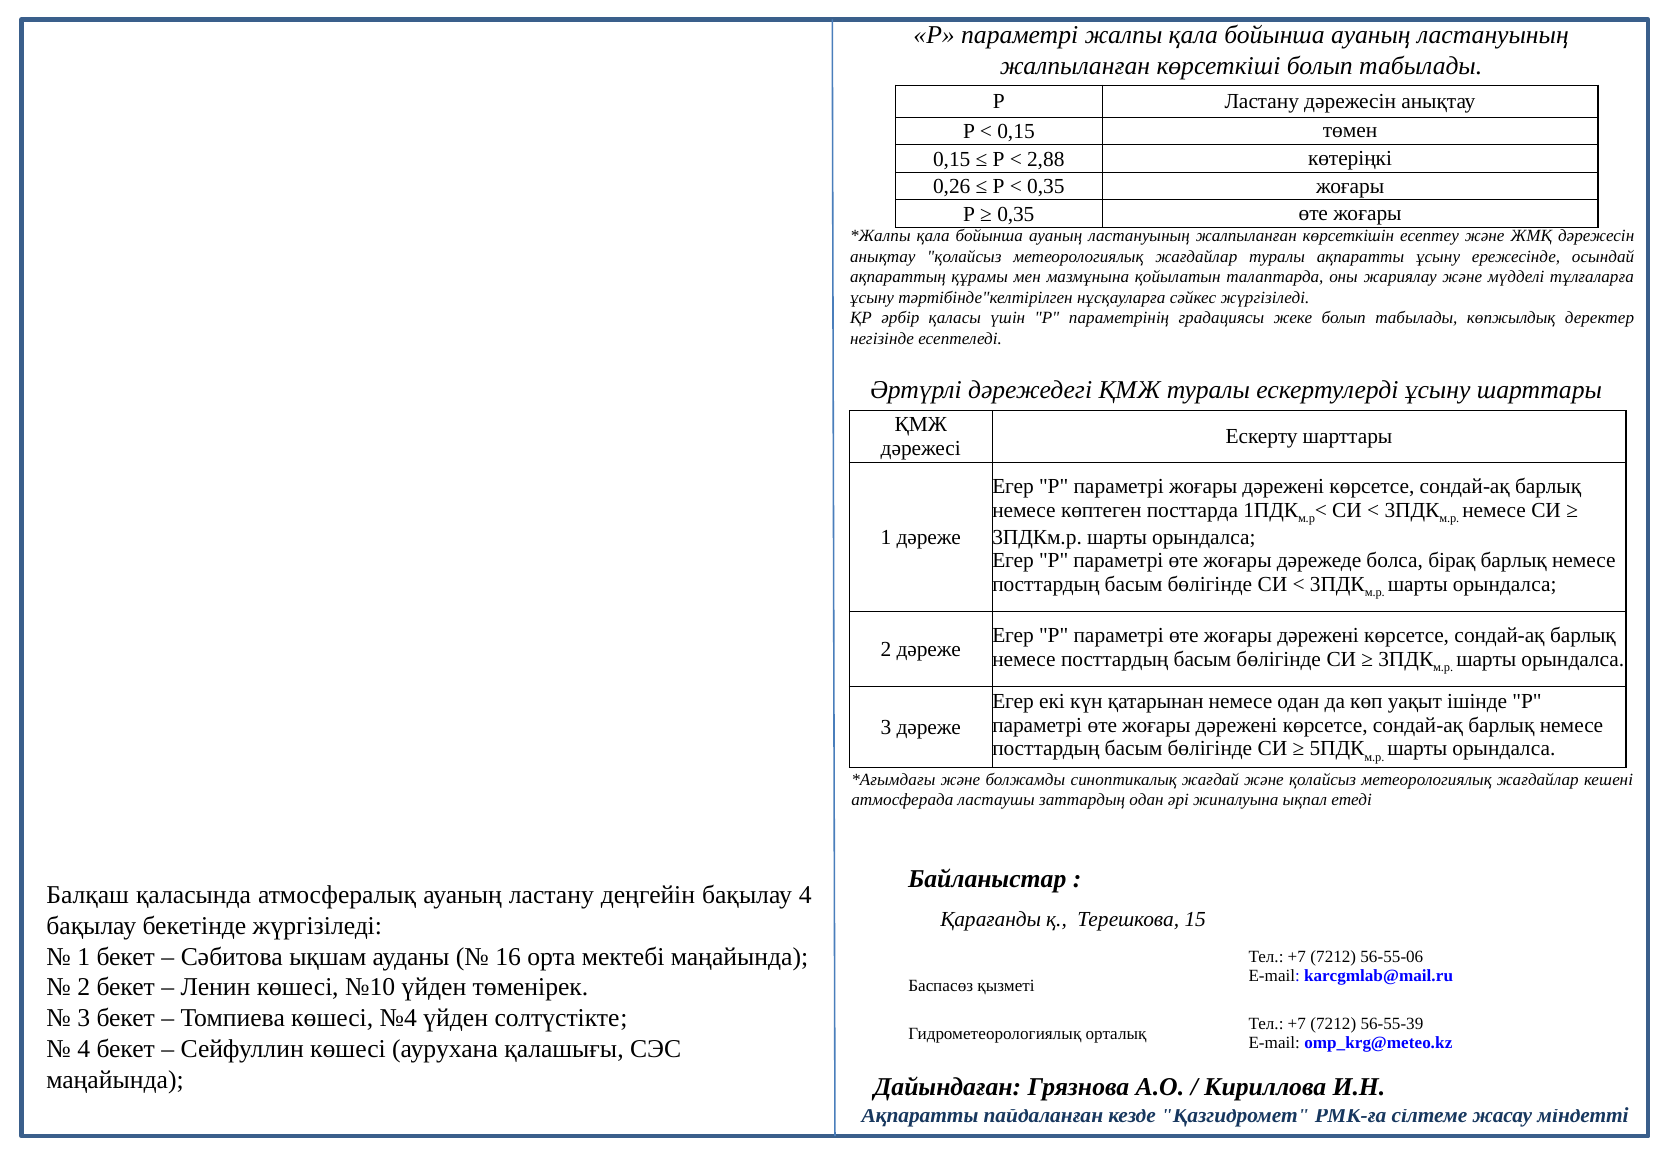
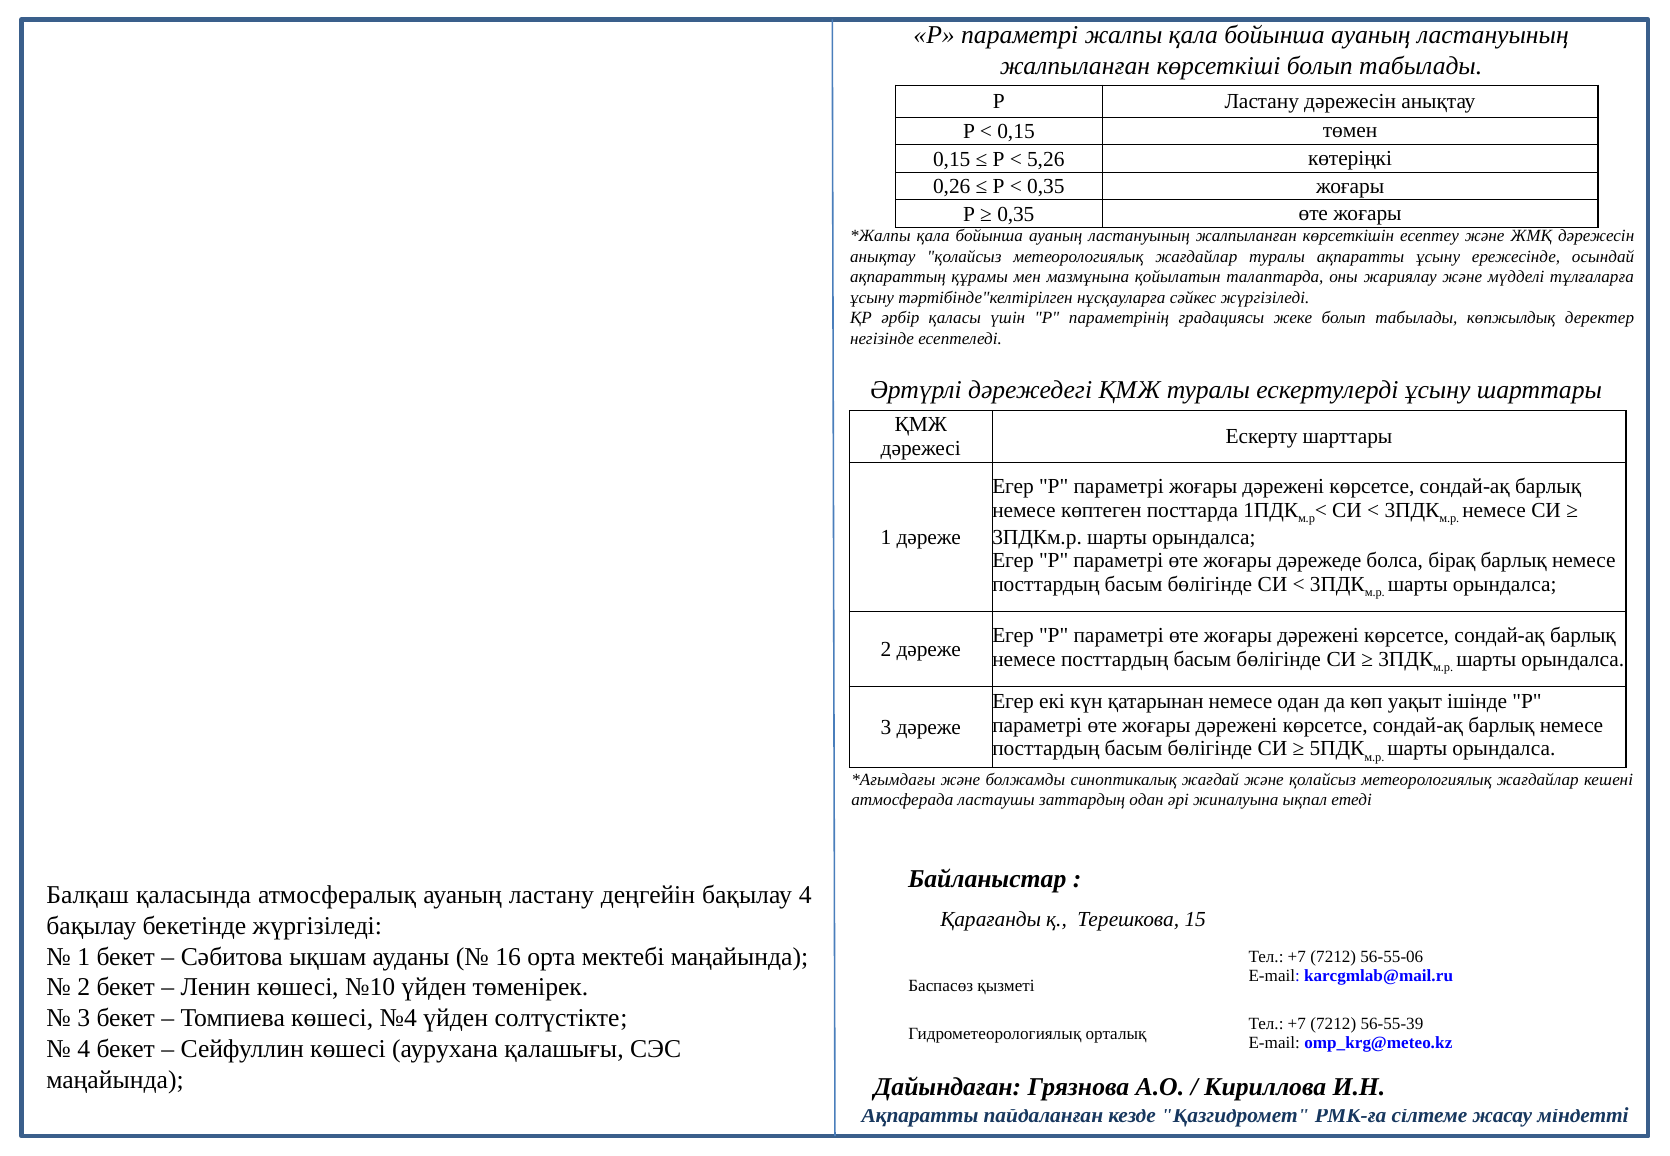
2,88: 2,88 -> 5,26 (1046, 159)
